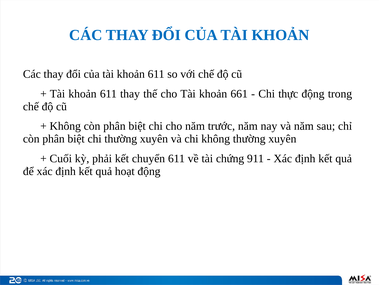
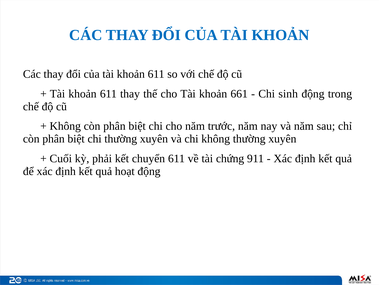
thực: thực -> sinh (288, 94)
